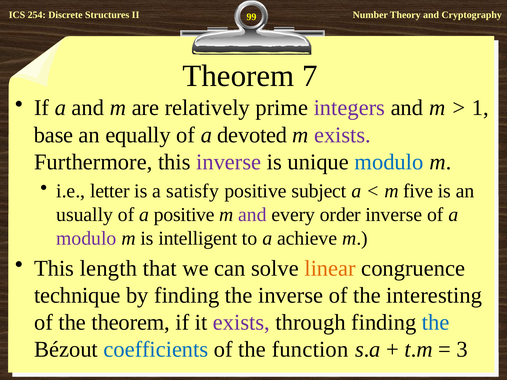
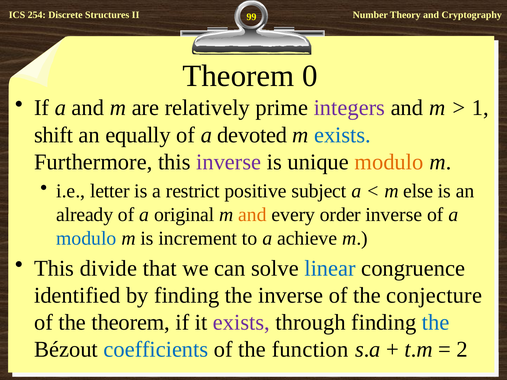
7: 7 -> 0 (310, 76)
base: base -> shift (54, 135)
exists colour: purple -> blue (343, 135)
modulo colour: blue -> orange (389, 162)
satisfy: satisfy -> restrict (193, 191)
five: five -> else (418, 191)
usually: usually -> already (85, 215)
a positive: positive -> original (184, 215)
and colour: purple -> orange (252, 215)
modulo colour: purple -> blue (86, 239)
intelligent: intelligent -> increment (198, 239)
length: length -> divide (108, 269)
linear colour: orange -> blue (330, 269)
technique: technique -> identified (77, 296)
interesting: interesting -> conjecture (434, 296)
3: 3 -> 2 (462, 350)
